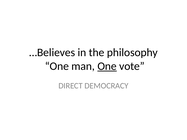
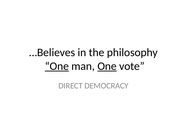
One underline: none -> present (57, 66)
